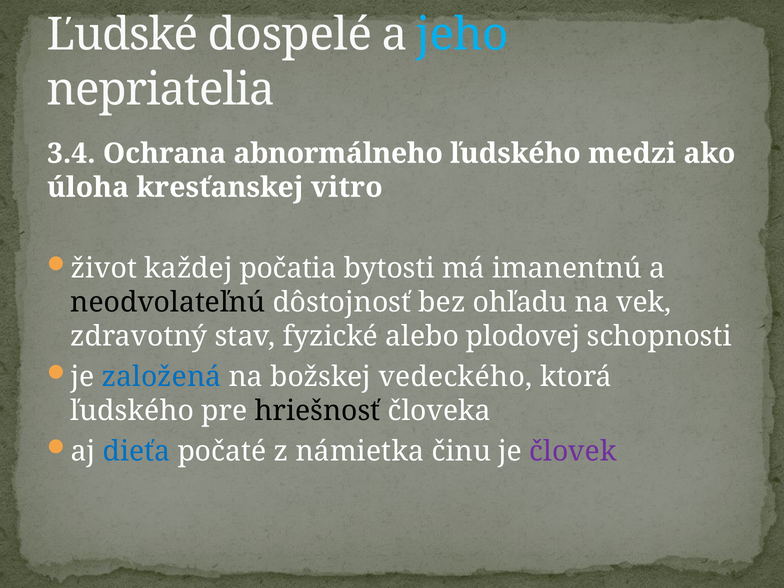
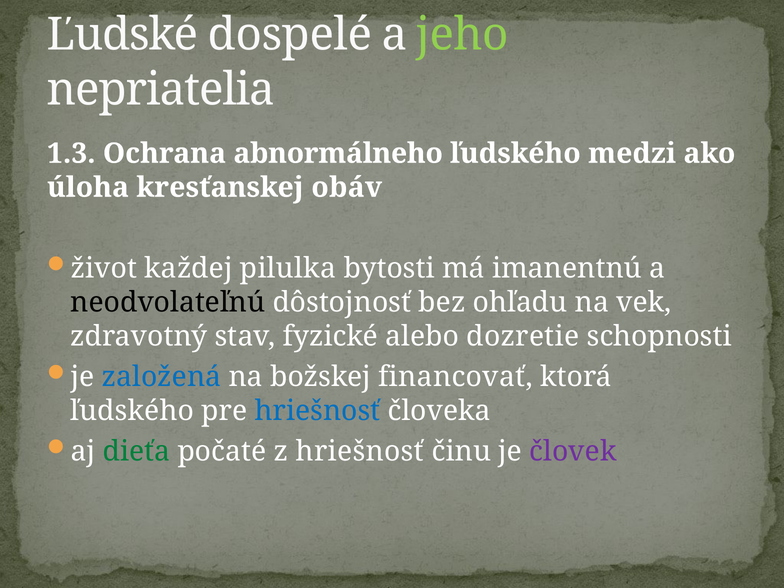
jeho colour: light blue -> light green (463, 35)
3.4: 3.4 -> 1.3 (71, 153)
vitro: vitro -> obáv (347, 187)
počatia: počatia -> pilulka (288, 268)
plodovej: plodovej -> dozretie (523, 336)
vedeckého: vedeckého -> financovať (455, 377)
hriešnosť colour: black -> blue (318, 411)
dieťa colour: blue -> green (136, 451)
z námietka: námietka -> hriešnosť (360, 451)
